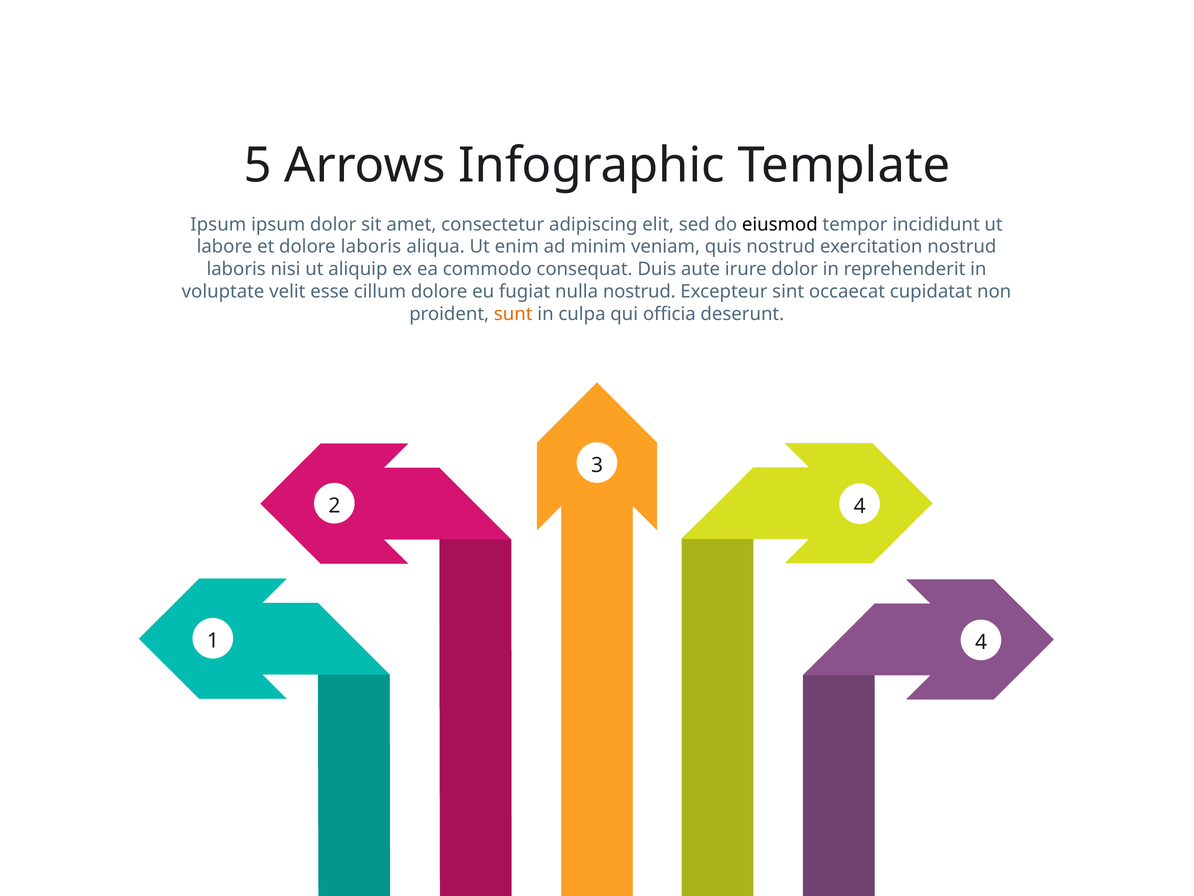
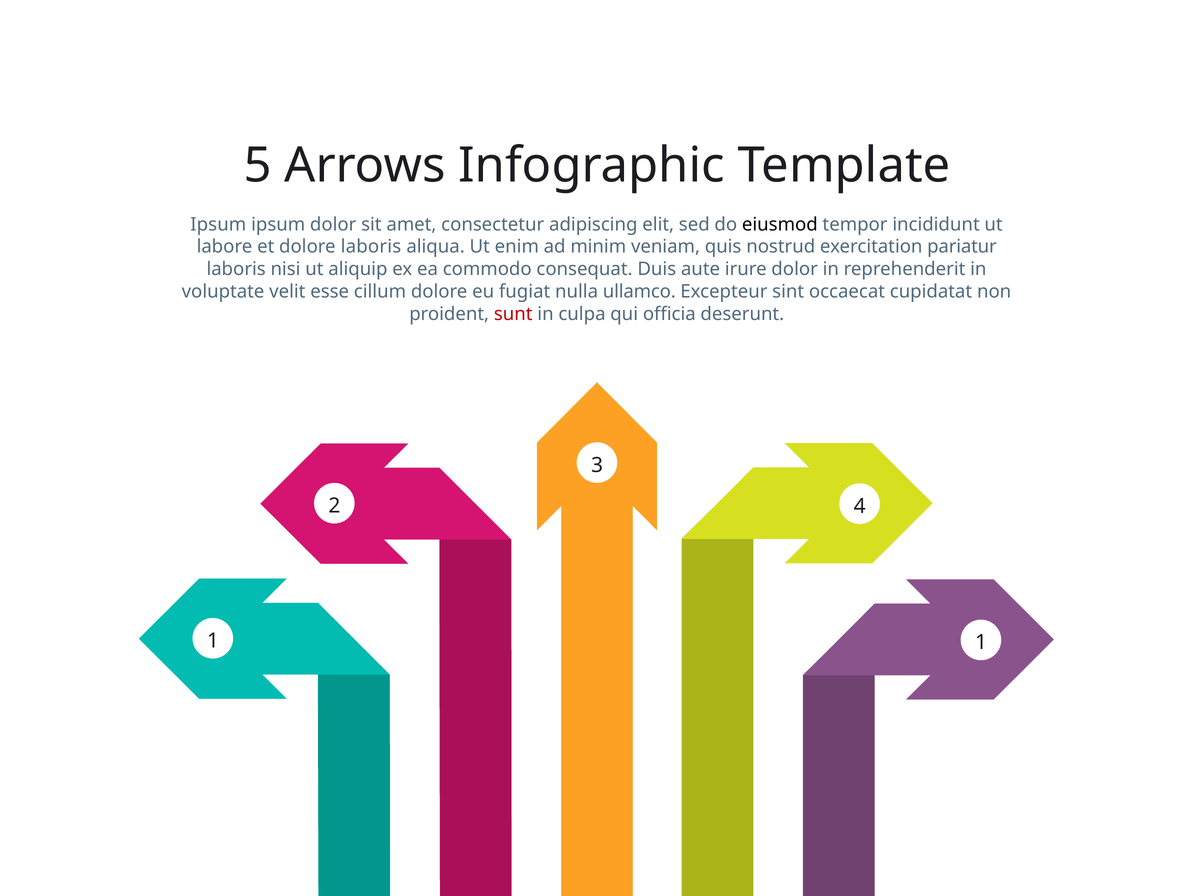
exercitation nostrud: nostrud -> pariatur (962, 247)
nulla nostrud: nostrud -> ullamco (639, 291)
sunt colour: orange -> red (513, 314)
1 4: 4 -> 1 (981, 642)
